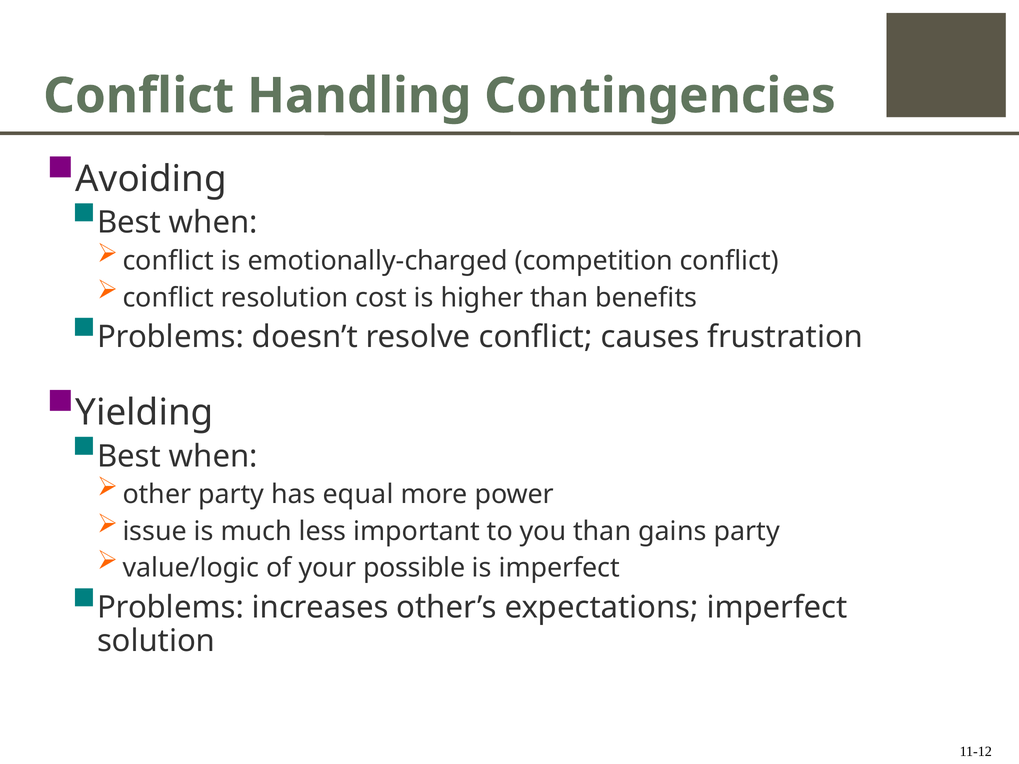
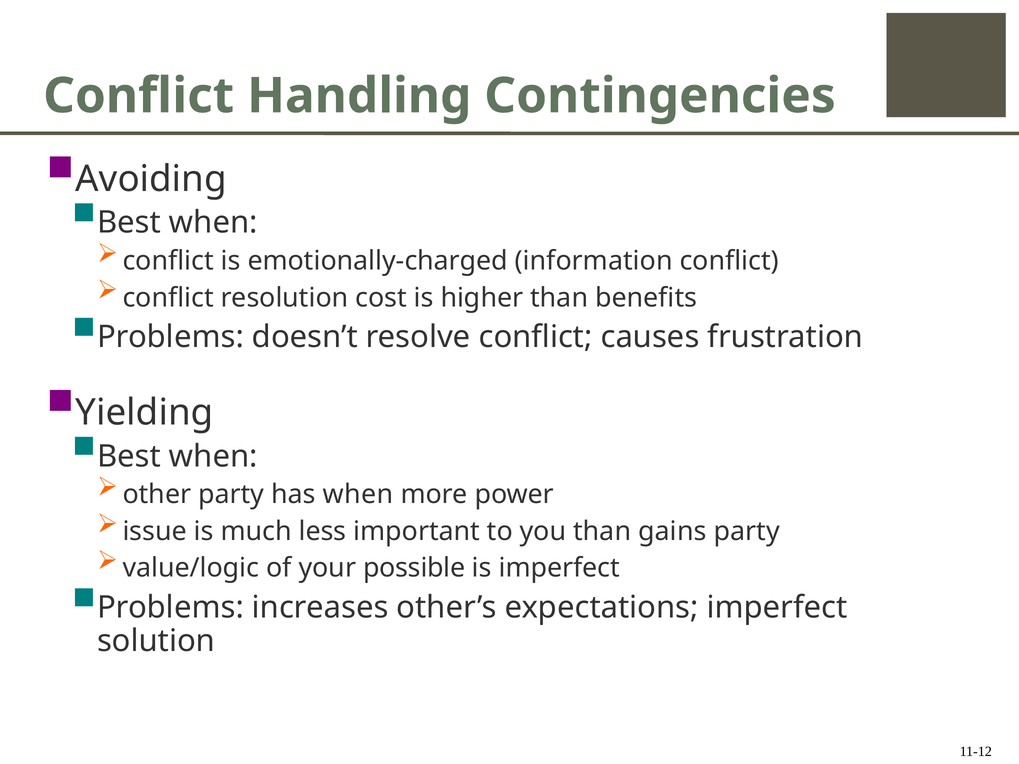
competition: competition -> information (594, 261)
has equal: equal -> when (358, 495)
